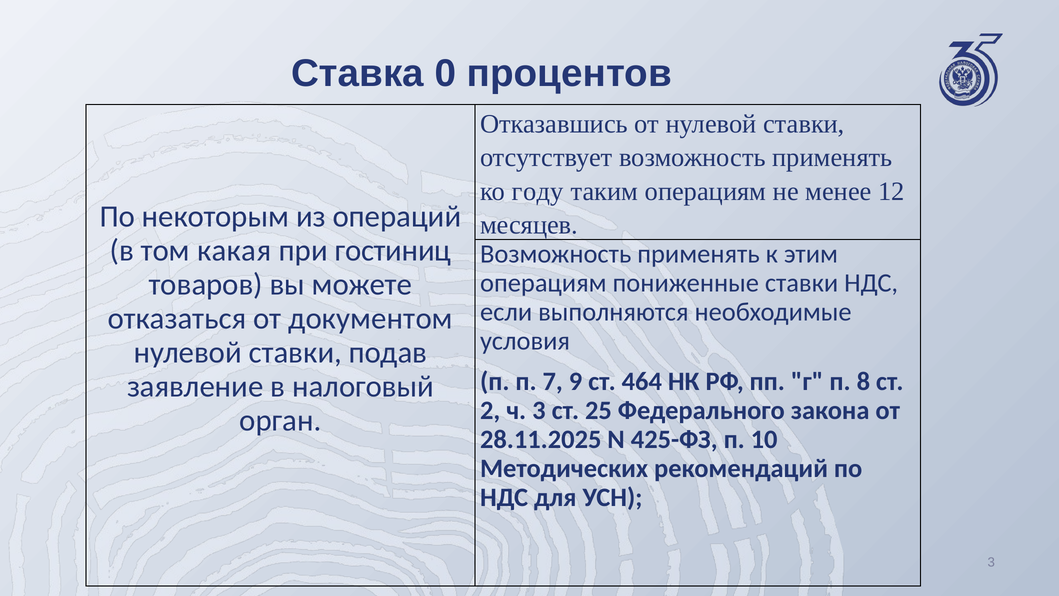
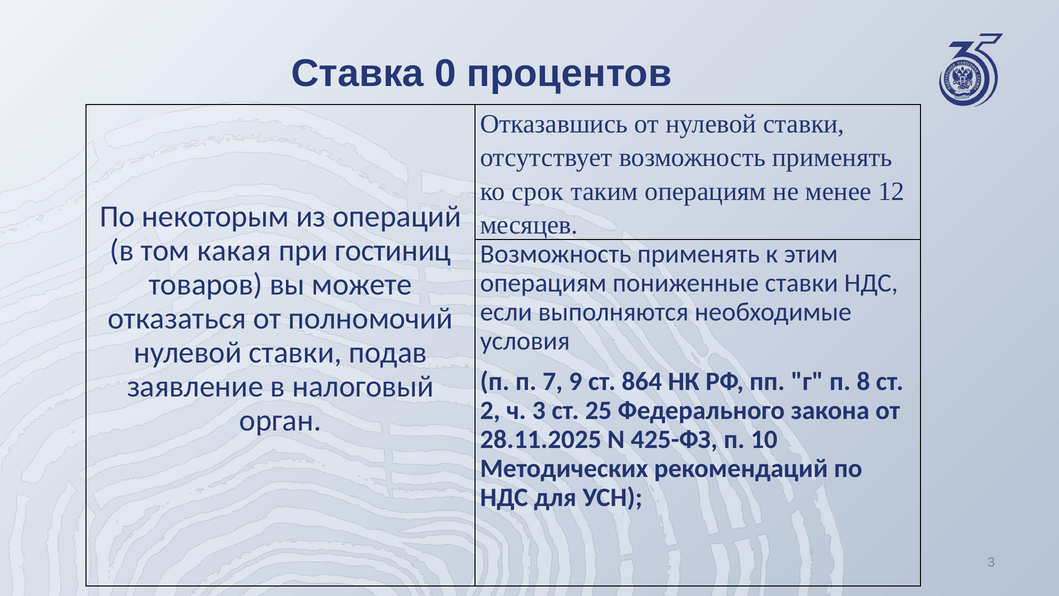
году: году -> срок (538, 191)
документом: документом -> полномочий (371, 319)
464: 464 -> 864 (642, 381)
